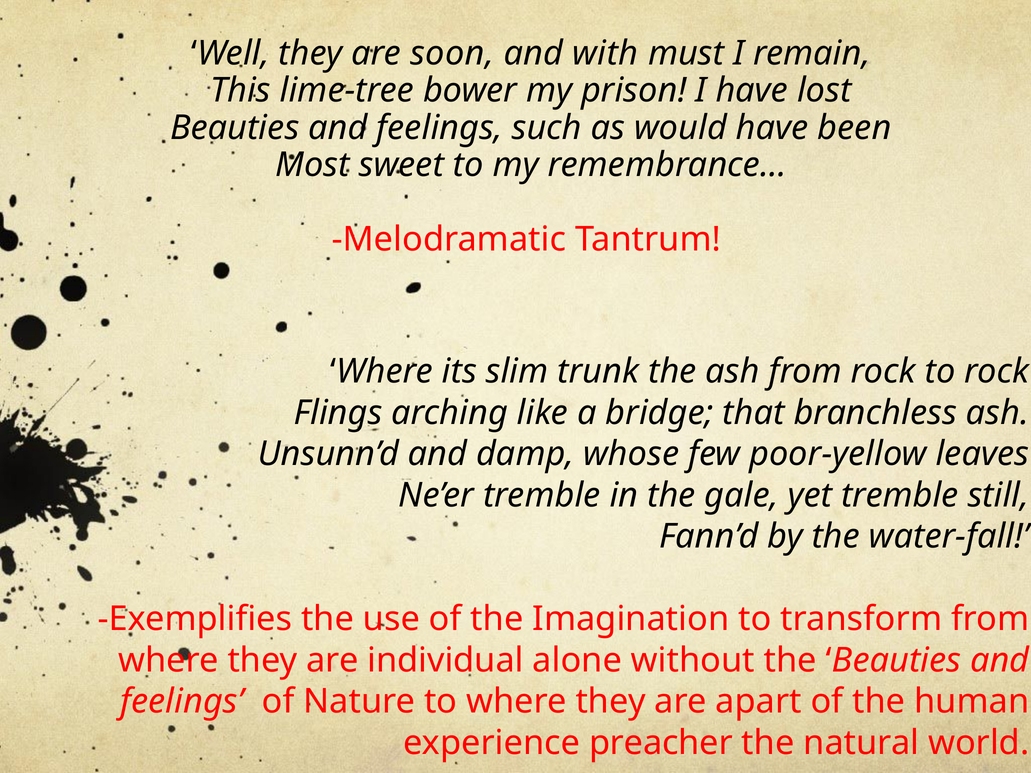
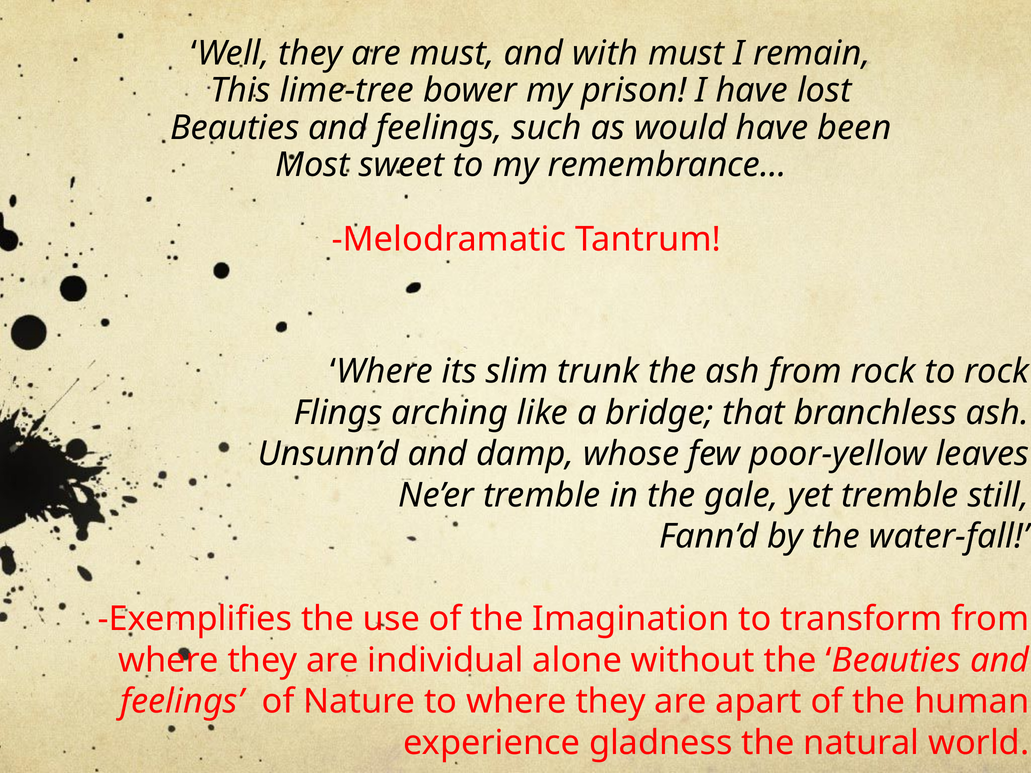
are soon: soon -> must (452, 53)
preacher: preacher -> gladness (661, 743)
